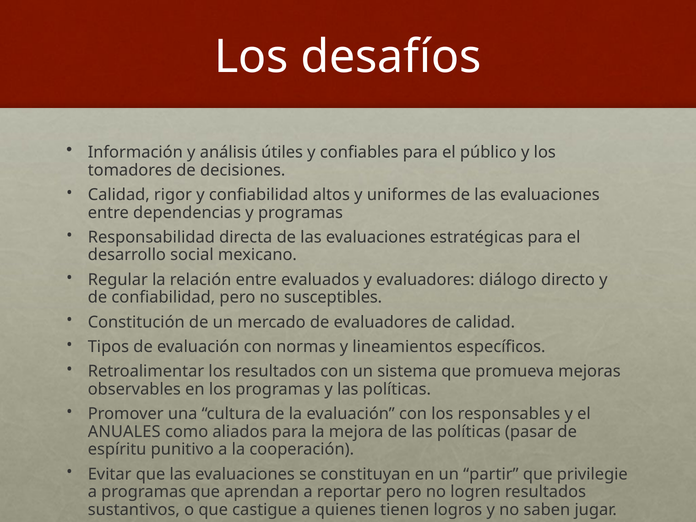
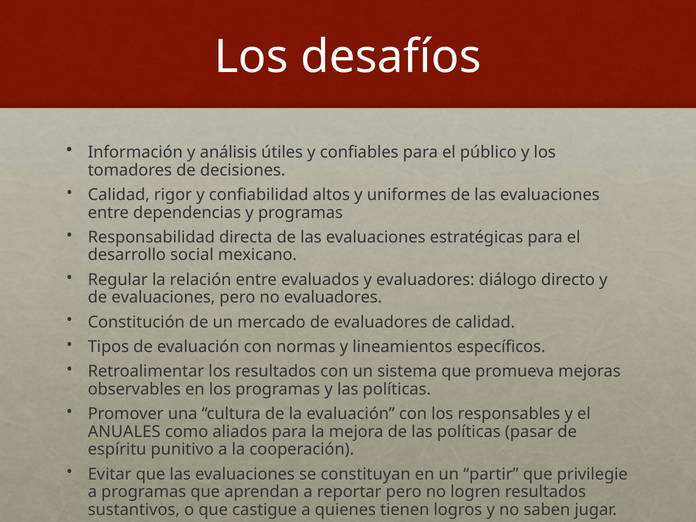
de confiabilidad: confiabilidad -> evaluaciones (163, 297)
no susceptibles: susceptibles -> evaluadores (333, 297)
